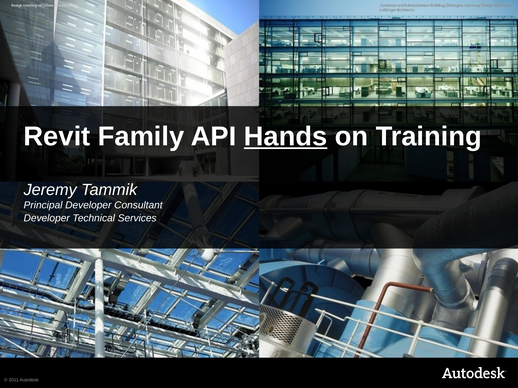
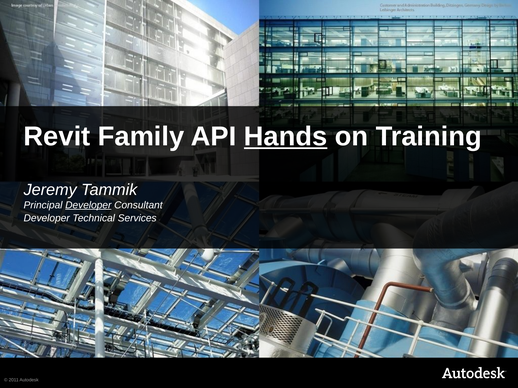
Developer underline: none -> present (88, 205)
